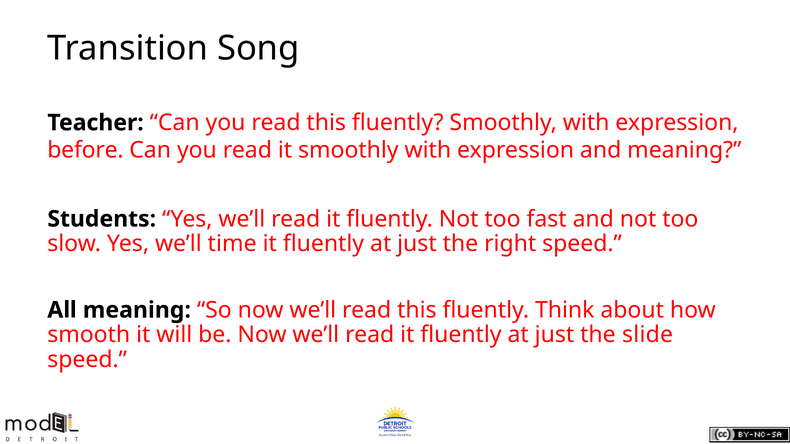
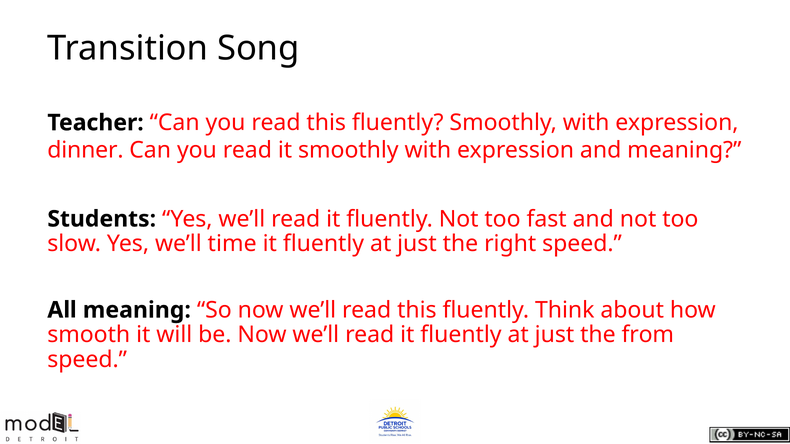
before: before -> dinner (85, 150)
slide: slide -> from (648, 335)
